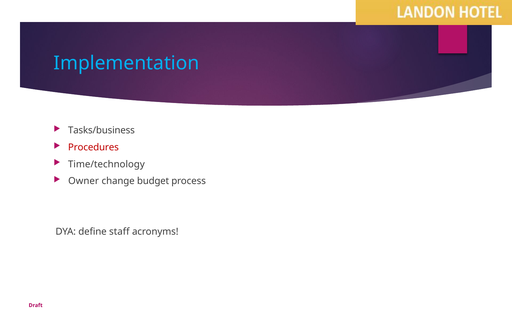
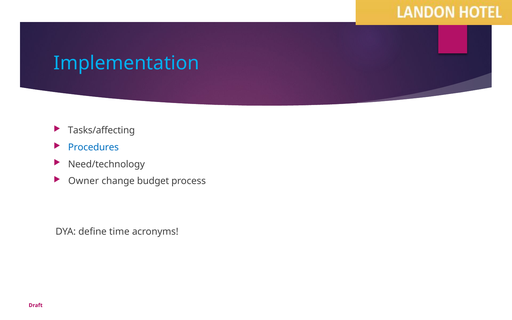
Tasks/business: Tasks/business -> Tasks/affecting (101, 130)
Procedures colour: red -> blue (93, 147)
Time/technology: Time/technology -> Need/technology (106, 164)
staff: staff -> time (119, 232)
